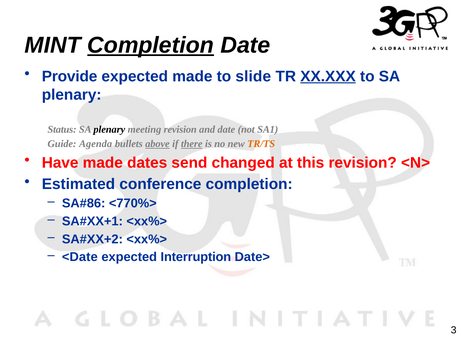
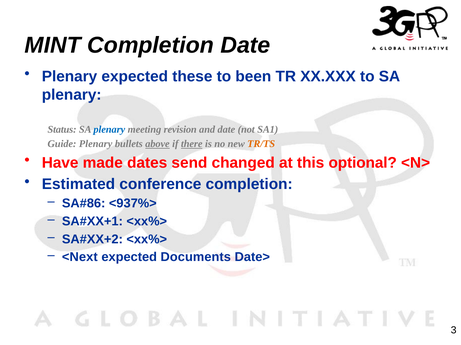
Completion underline: present -> none (151, 45)
Provide: Provide -> Plenary (69, 76)
expected made: made -> these (192, 76)
slide: slide -> been (253, 76)
XX.XXX underline: present -> none (328, 76)
plenary colour: black -> blue (109, 130)
Guide Agenda: Agenda -> Plenary (96, 144)
this revision: revision -> optional (363, 163)
<770%>: <770%> -> <937%> (133, 204)
<Date: <Date -> <Next (80, 258)
Interruption: Interruption -> Documents (196, 258)
